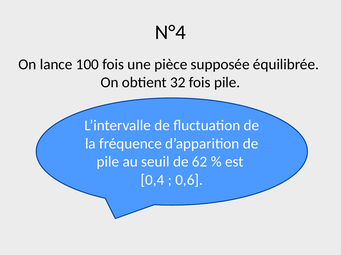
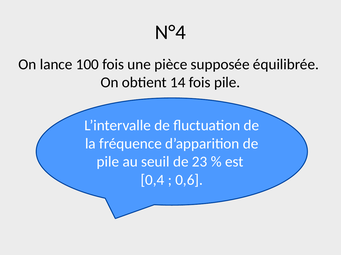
32: 32 -> 14 (178, 83)
62: 62 -> 23 (200, 162)
